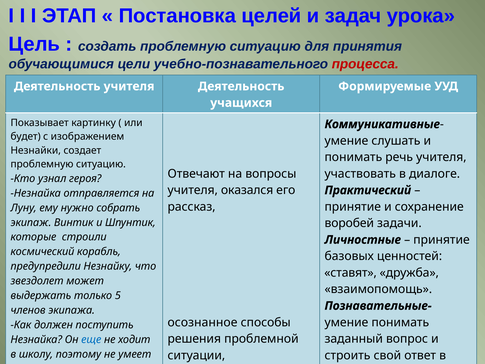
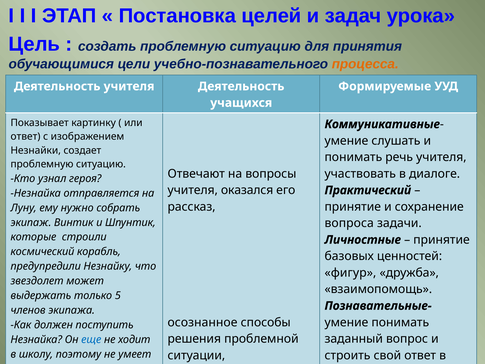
процесса colour: red -> orange (365, 64)
будет: будет -> ответ (25, 137)
воробей: воробей -> вопроса (349, 223)
ставят: ставят -> фигур (350, 273)
